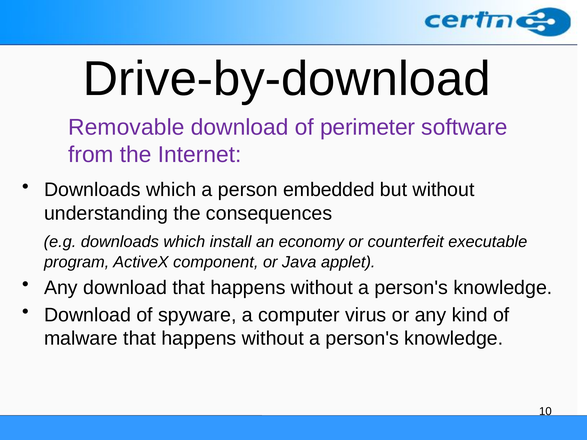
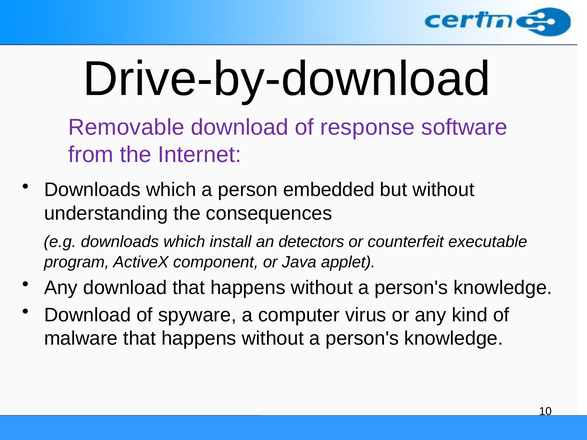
perimeter: perimeter -> response (368, 127)
economy: economy -> detectors (311, 242)
